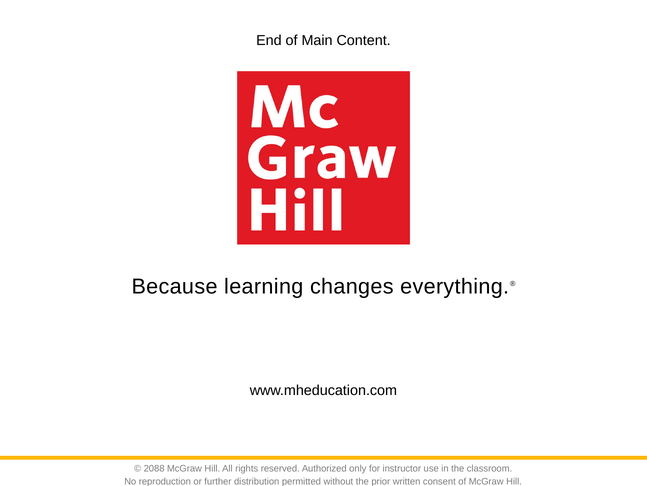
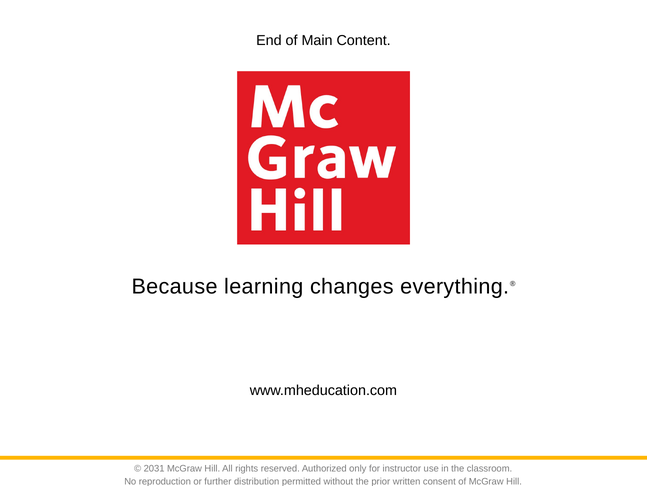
2088: 2088 -> 2031 (154, 468)
